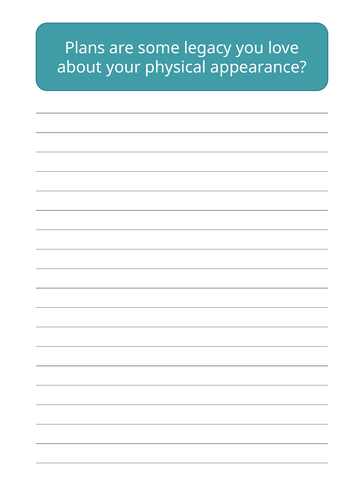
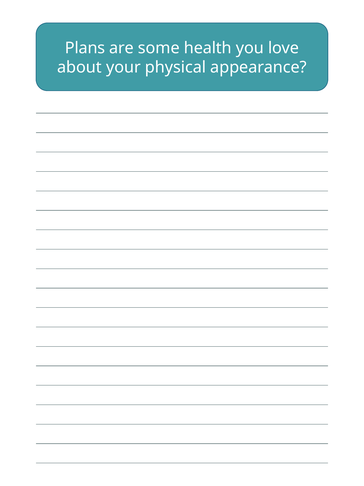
legacy: legacy -> health (208, 48)
